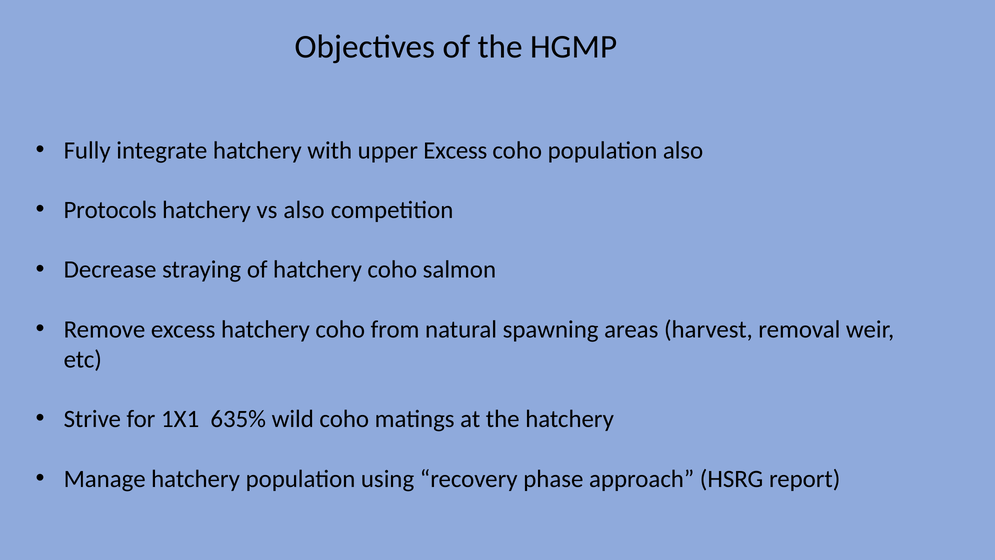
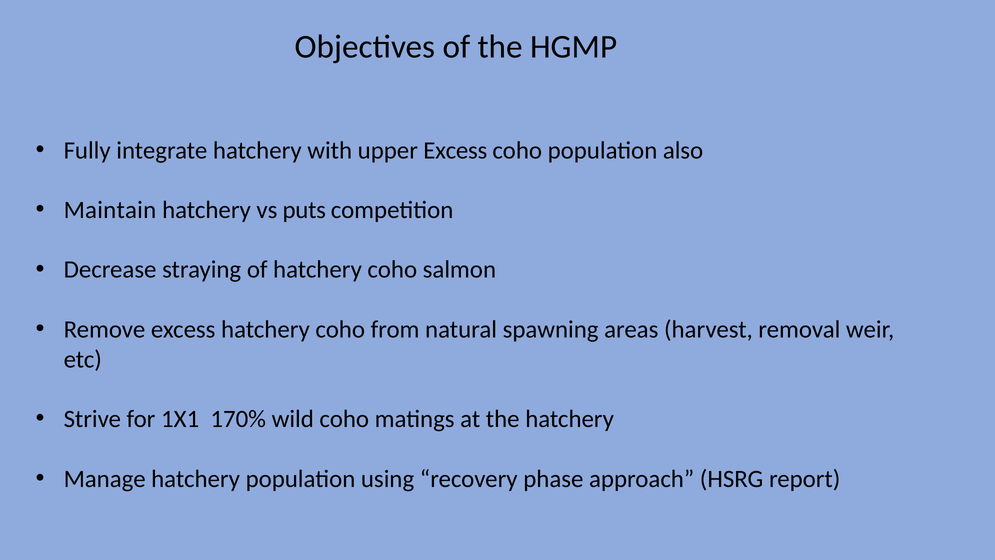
Protocols: Protocols -> Maintain (110, 210)
vs also: also -> puts (304, 210)
635%: 635% -> 170% (238, 419)
